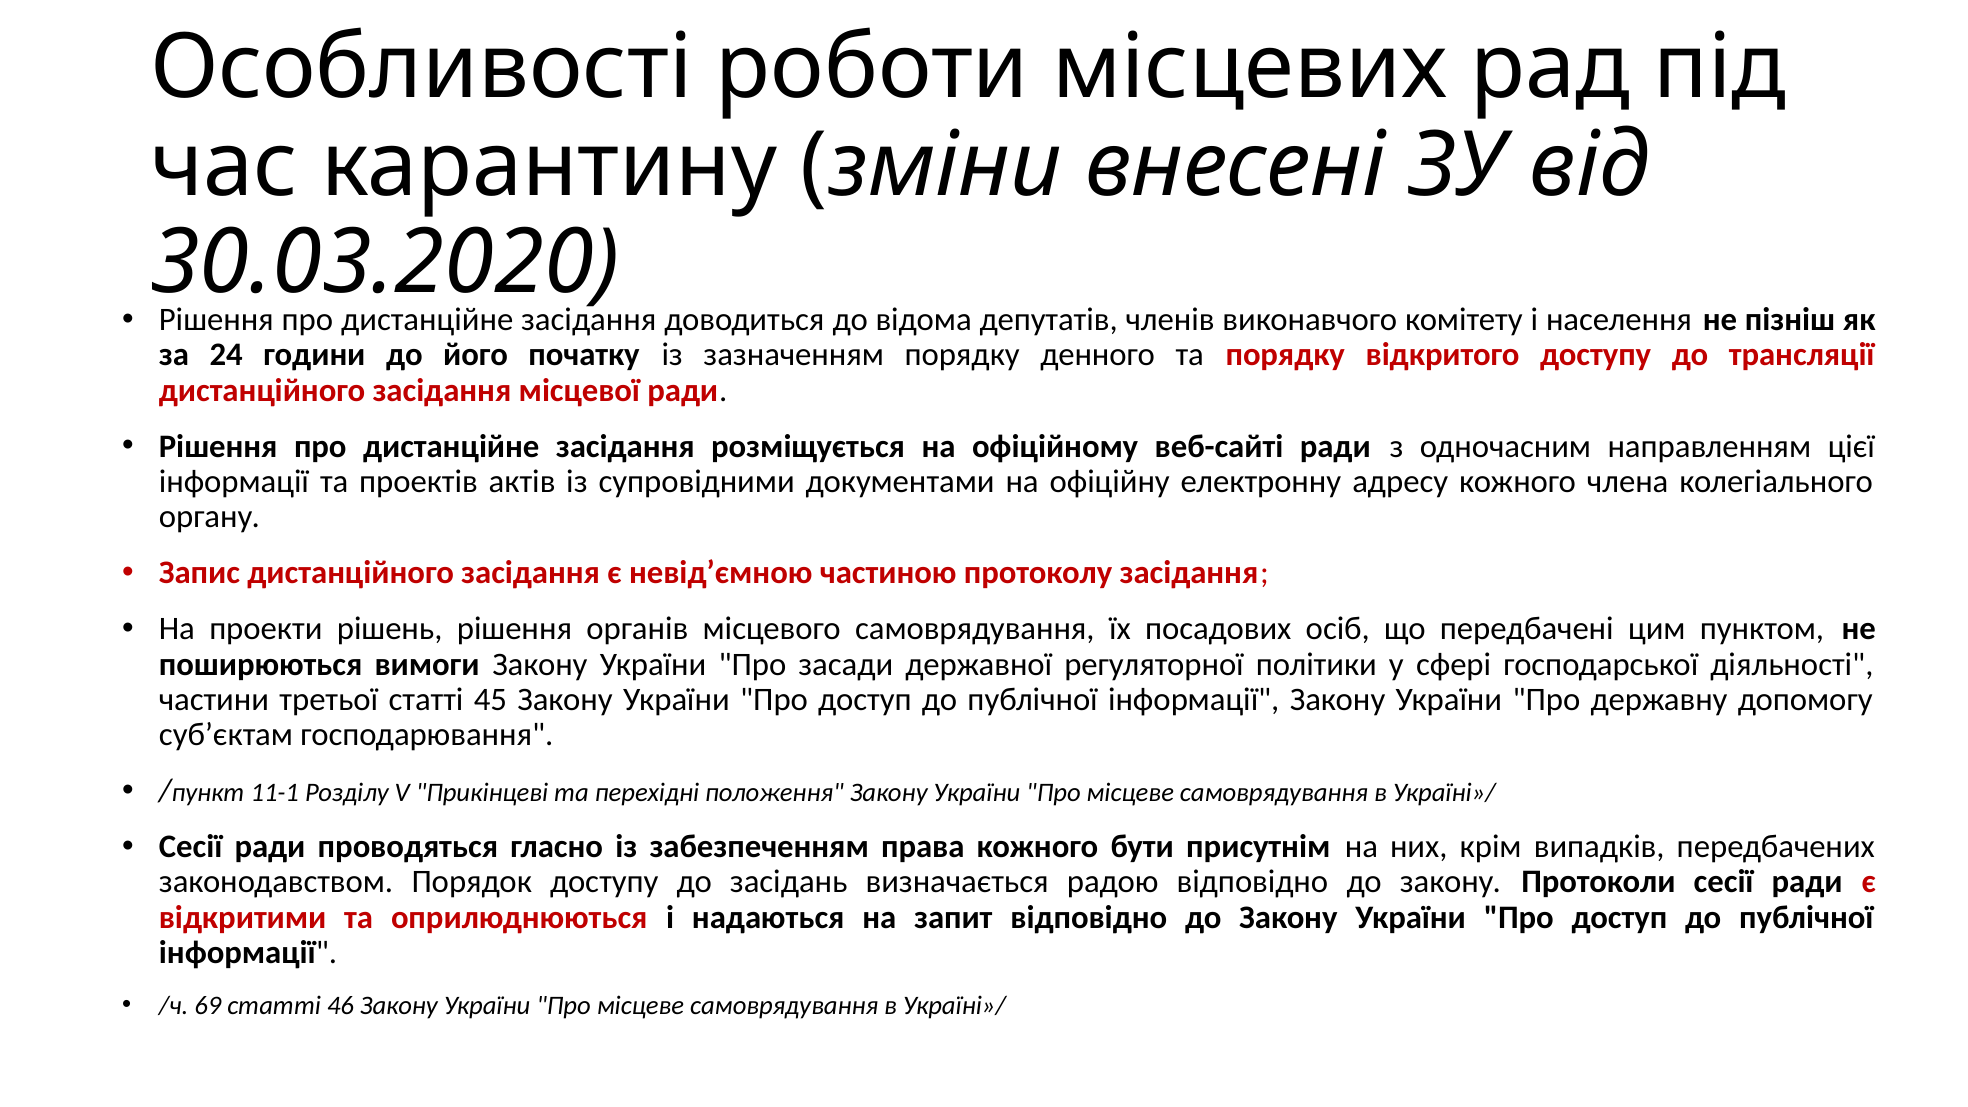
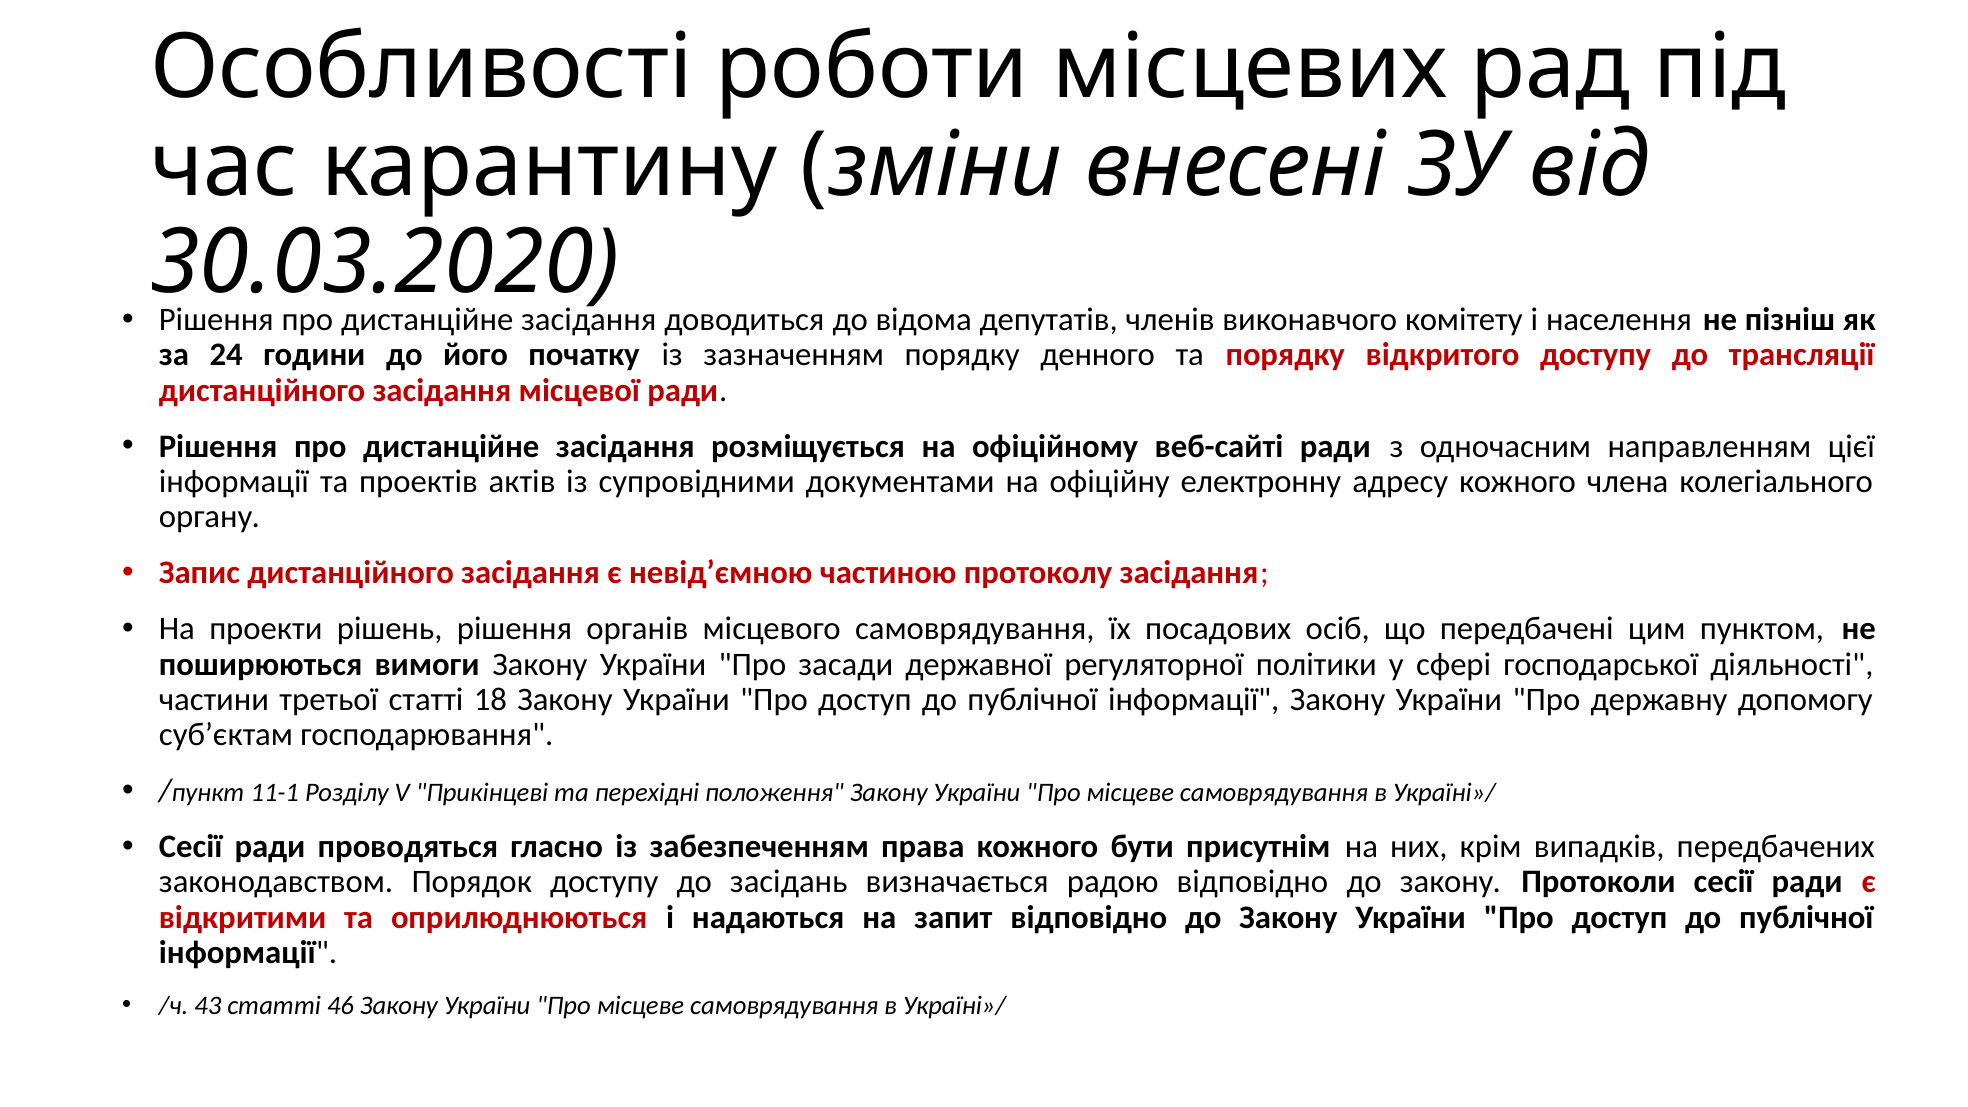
45: 45 -> 18 (490, 700)
69: 69 -> 43 (208, 1006)
